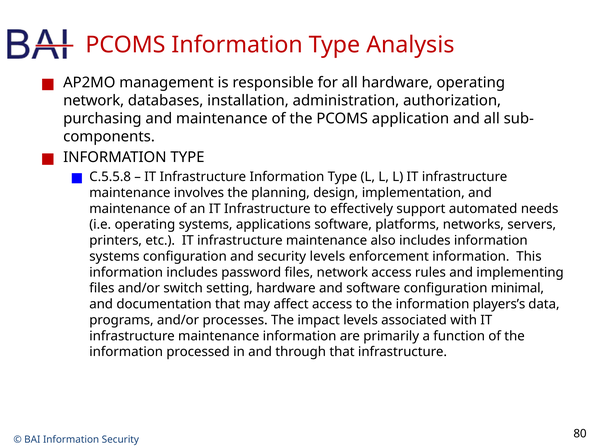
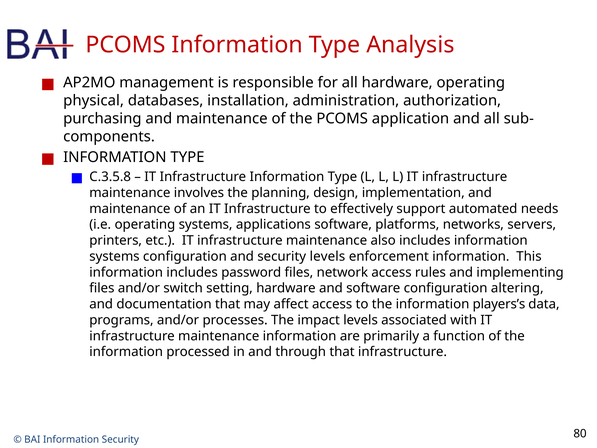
network: network -> physical (94, 101)
C.5.5.8: C.5.5.8 -> C.3.5.8 (110, 177)
minimal: minimal -> altering (517, 288)
